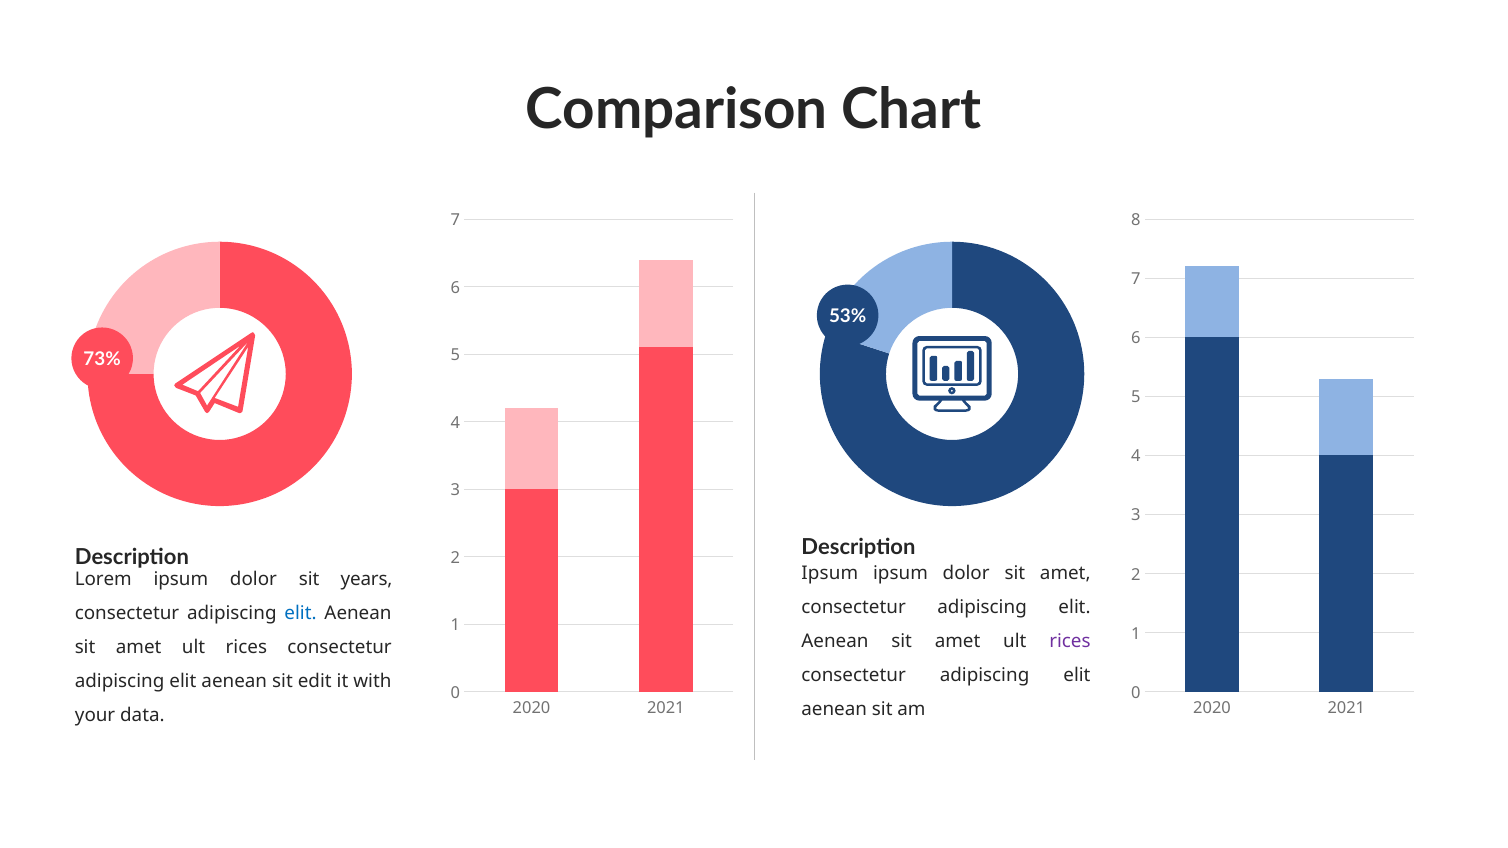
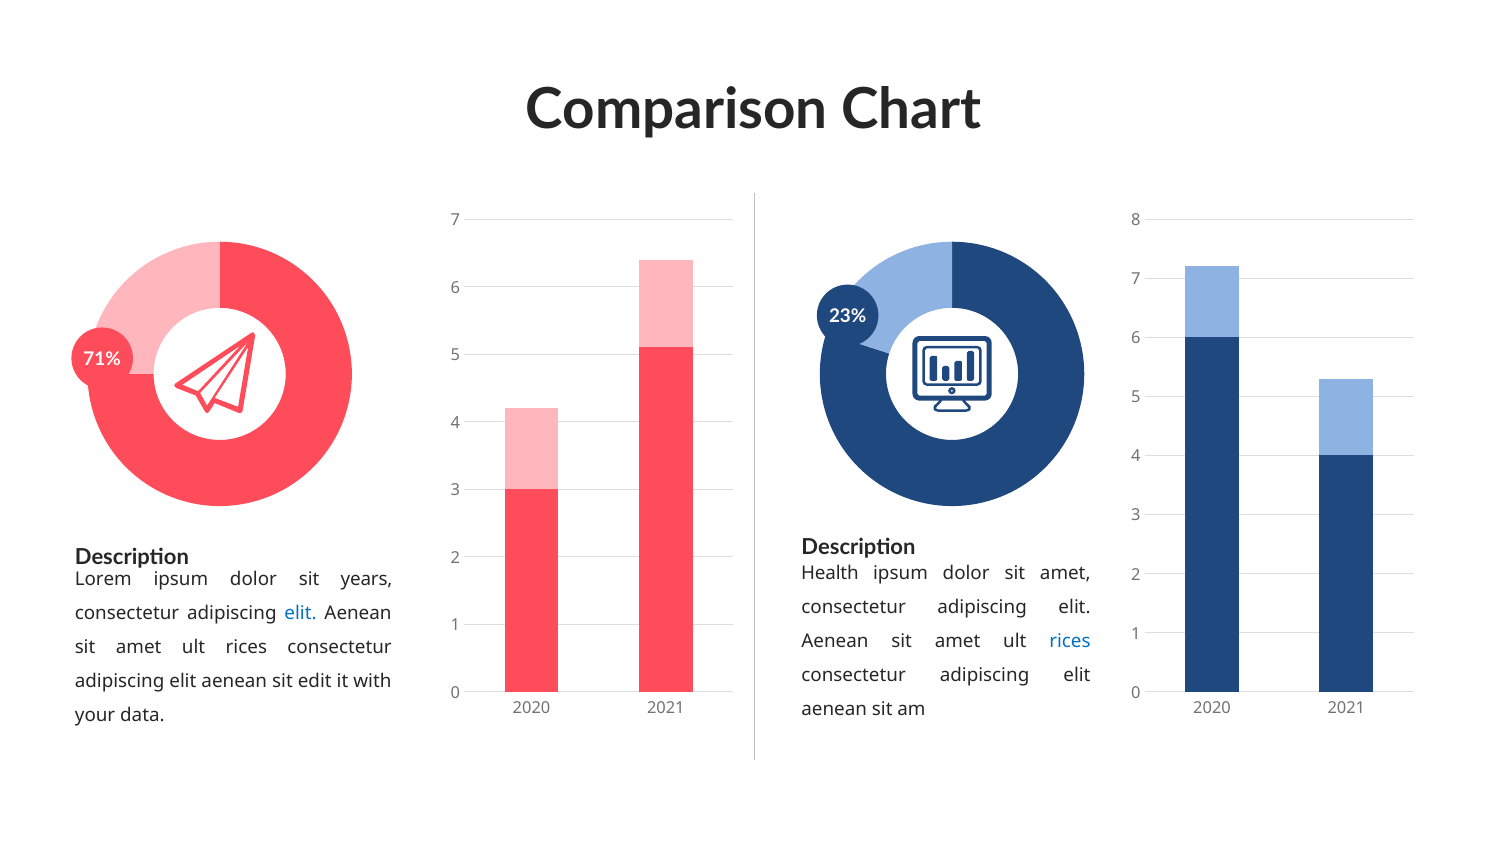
53%: 53% -> 23% (848, 316)
73%: 73% -> 71% (102, 359)
Ipsum: Ipsum -> Health (830, 574)
rices colour: purple -> blue (1070, 642)
